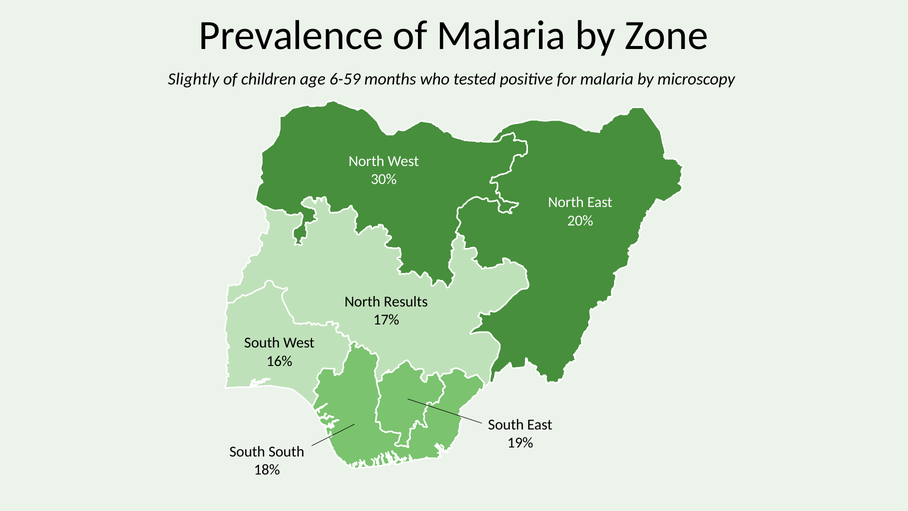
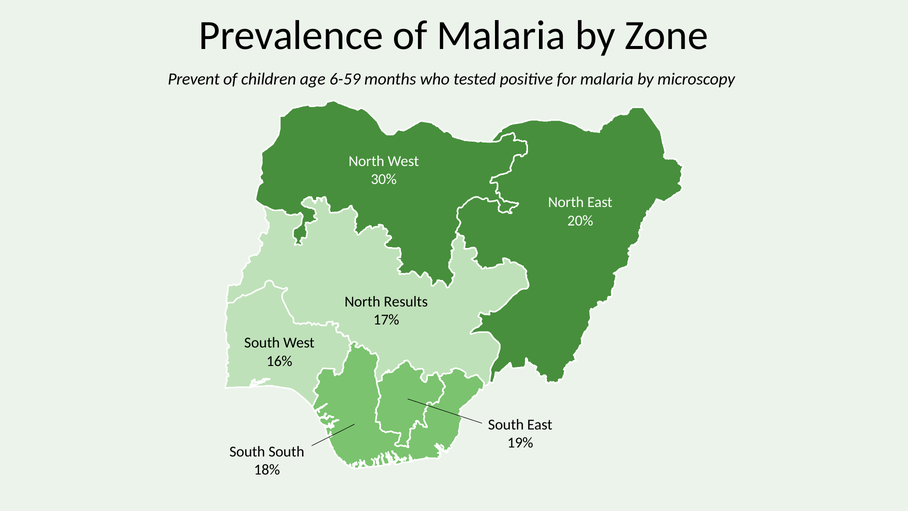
Slightly: Slightly -> Prevent (194, 79)
